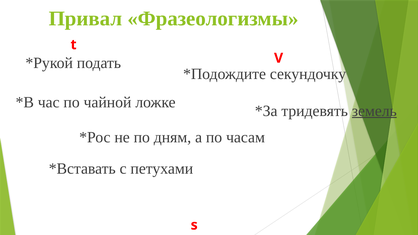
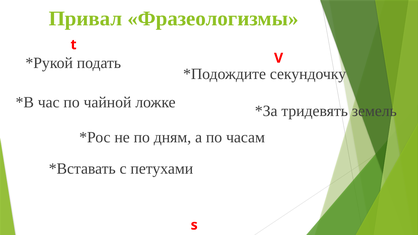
земель underline: present -> none (374, 111)
